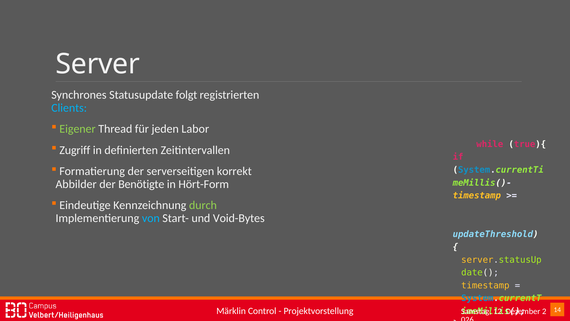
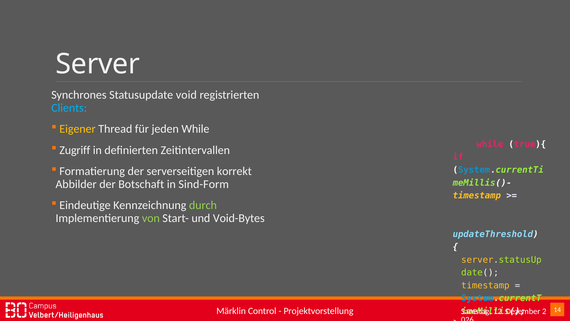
folgt: folgt -> void (186, 95)
Eigener colour: light green -> yellow (78, 129)
jeden Labor: Labor -> While (195, 129)
Benötigte: Benötigte -> Botschaft (141, 184)
Hört-Form: Hört-Form -> Sind-Form (204, 184)
von colour: light blue -> light green (151, 218)
